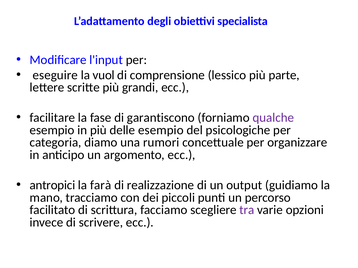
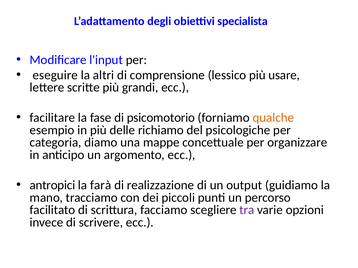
vuol: vuol -> altri (104, 75)
parte: parte -> usare (284, 75)
garantiscono: garantiscono -> psicomotorio (161, 118)
qualche colour: purple -> orange (273, 118)
delle esempio: esempio -> richiamo (161, 130)
rumori: rumori -> mappe (161, 143)
